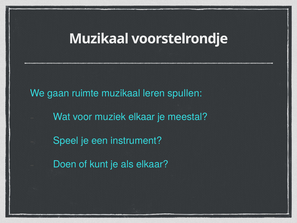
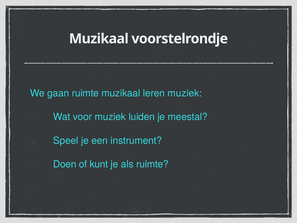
leren spullen: spullen -> muziek (185, 93)
muziek elkaar: elkaar -> luiden (142, 117)
als elkaar: elkaar -> ruimte (152, 164)
